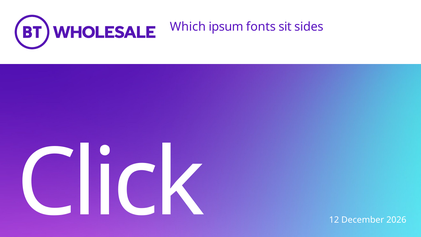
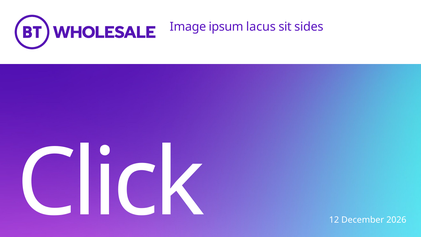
Which: Which -> Image (188, 27)
fonts: fonts -> lacus (261, 27)
